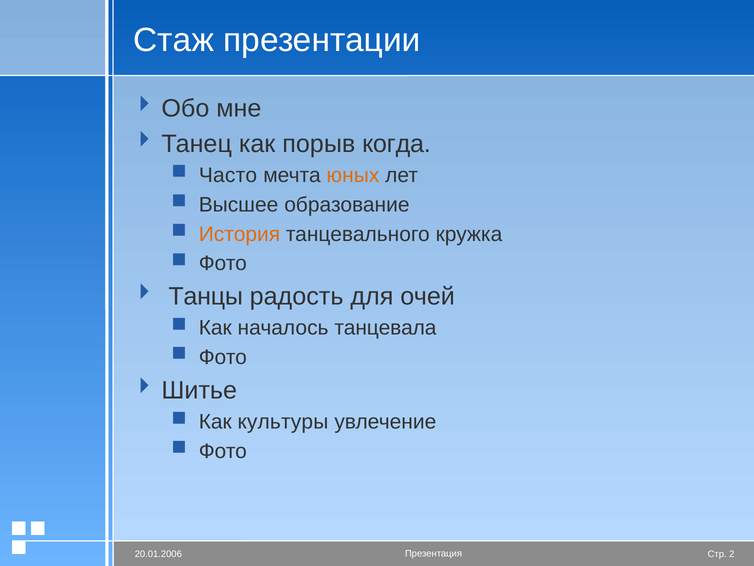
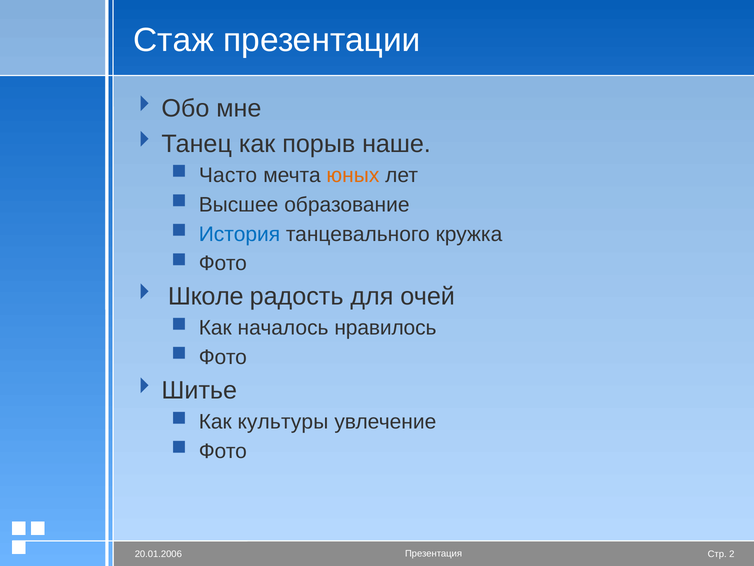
когда: когда -> наше (396, 144)
История colour: orange -> blue (239, 234)
Танцы: Танцы -> Школе (206, 296)
танцевала: танцевала -> нравилось (385, 328)
